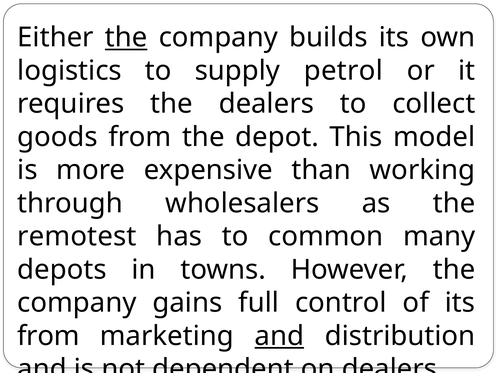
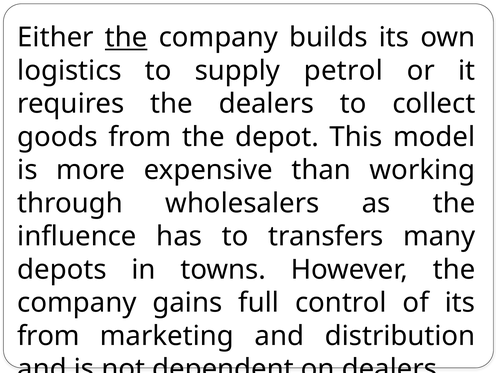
remotest: remotest -> influence (77, 236)
common: common -> transfers (326, 236)
and underline: present -> none (279, 336)
